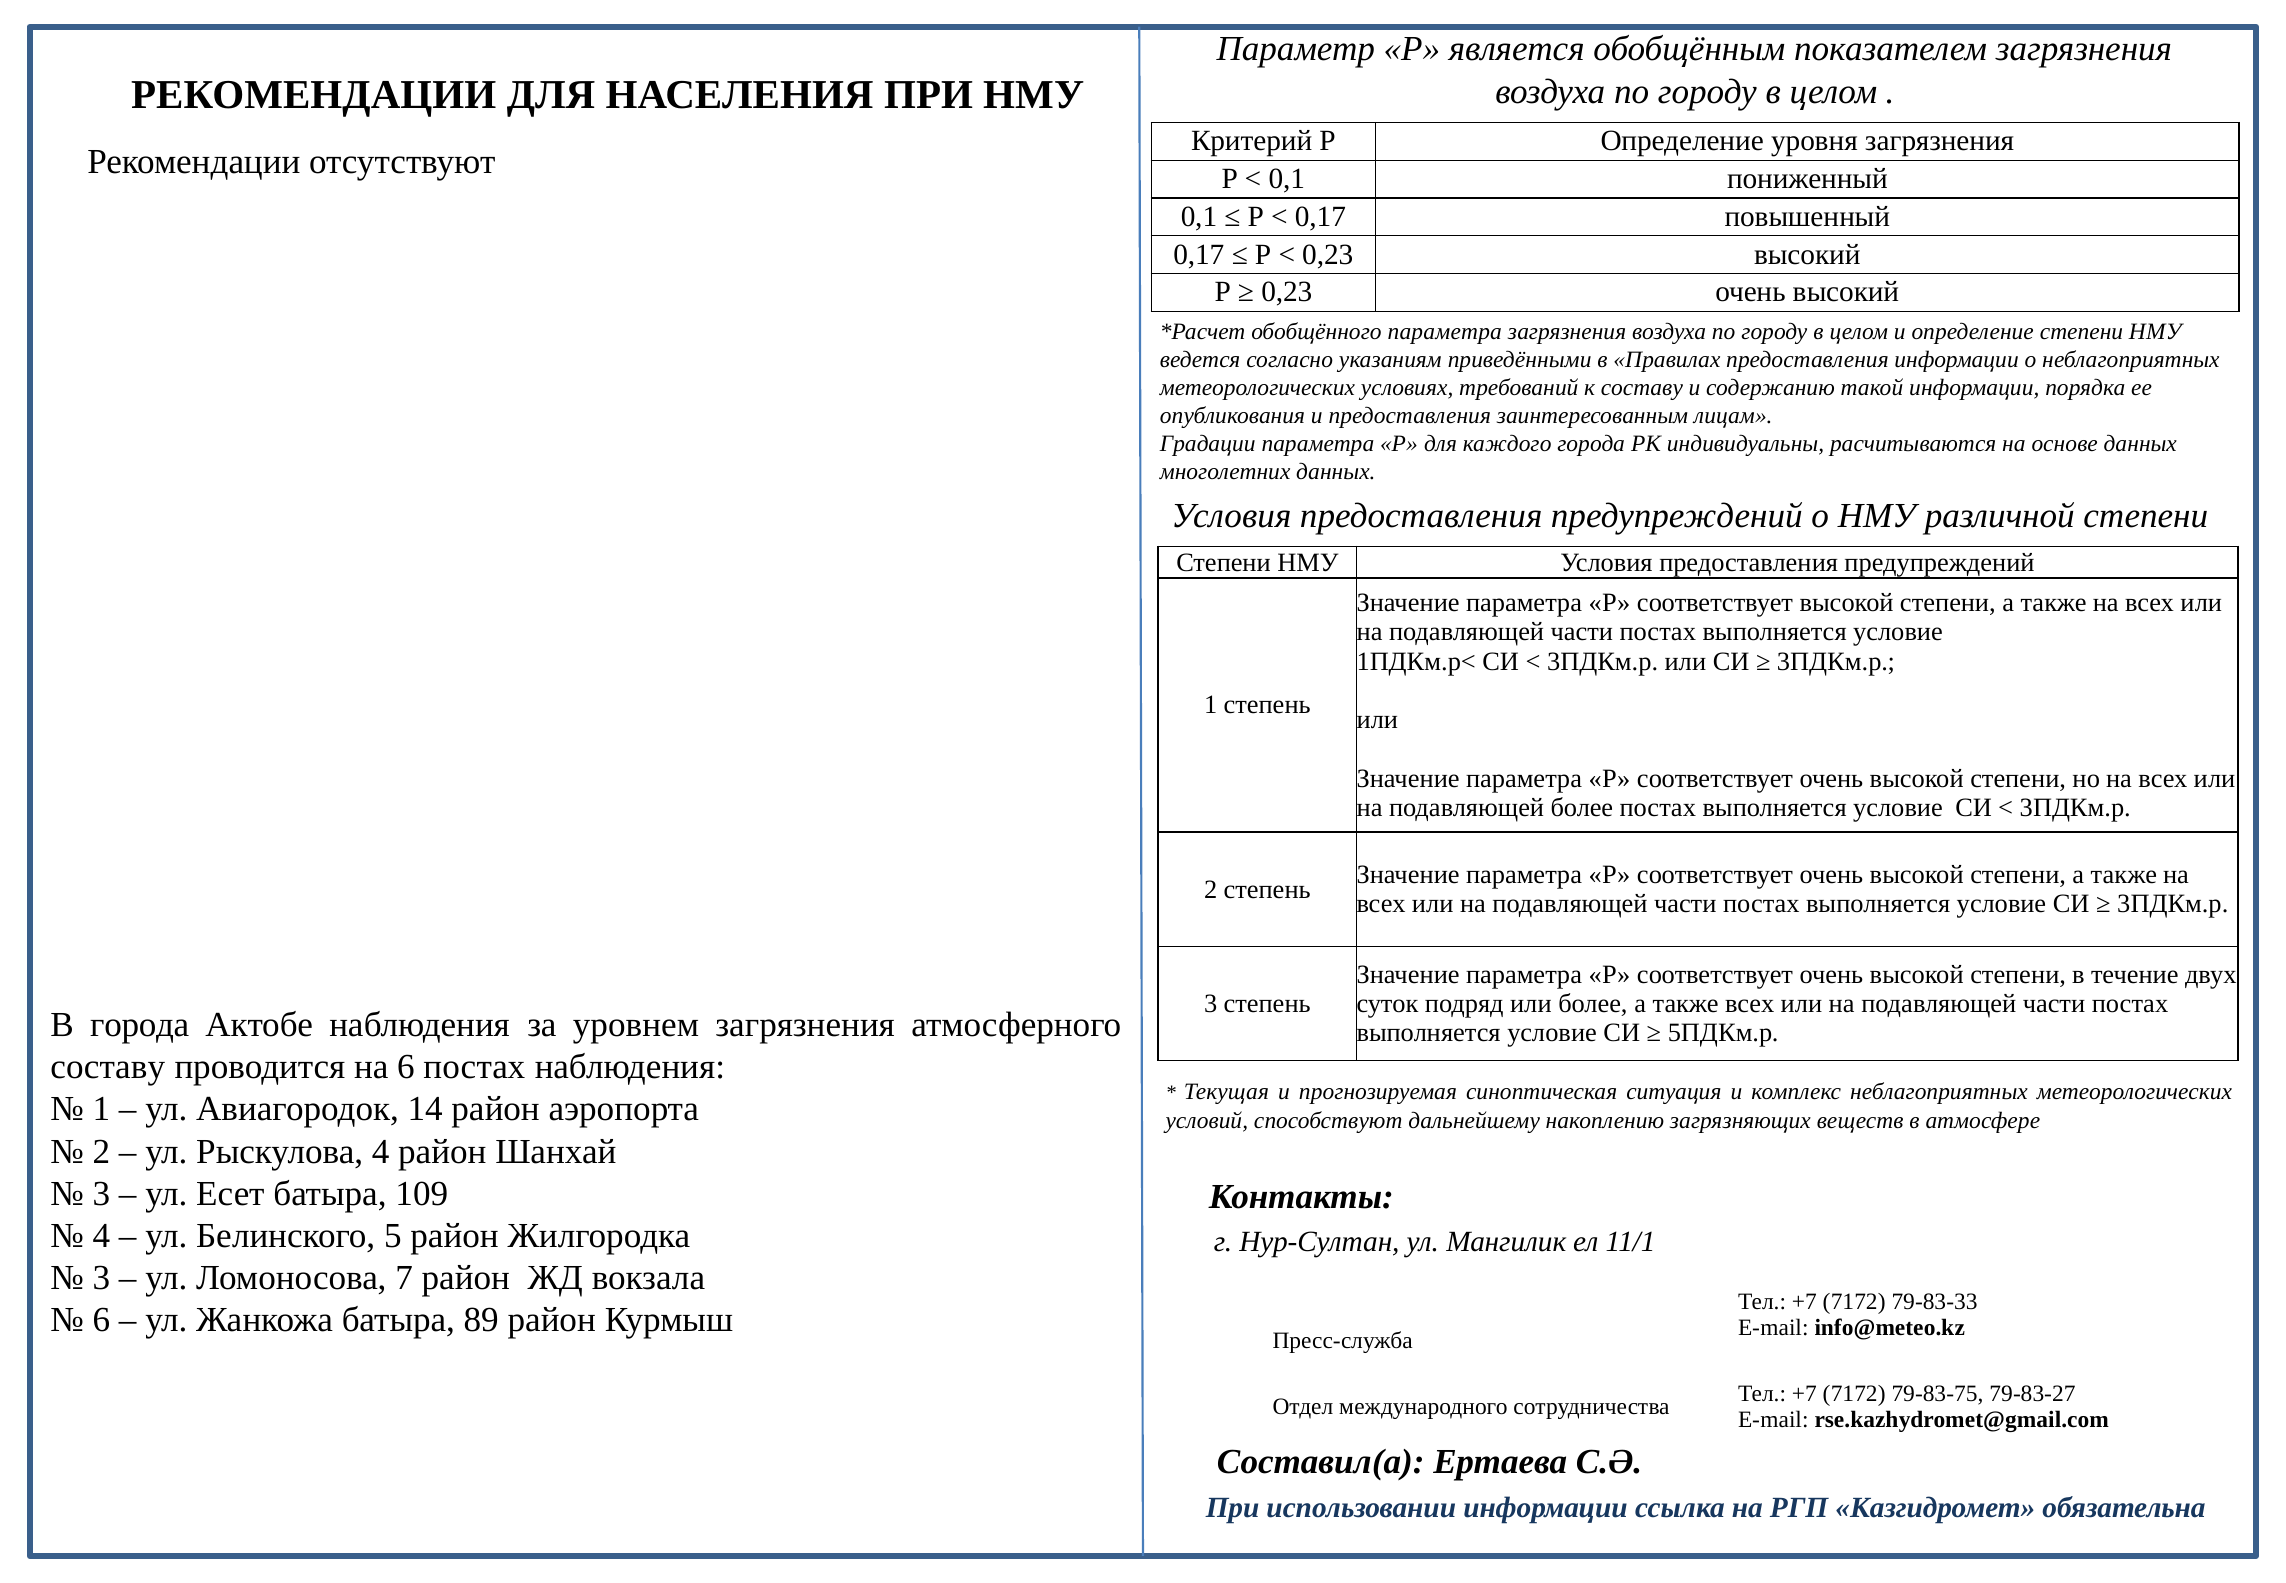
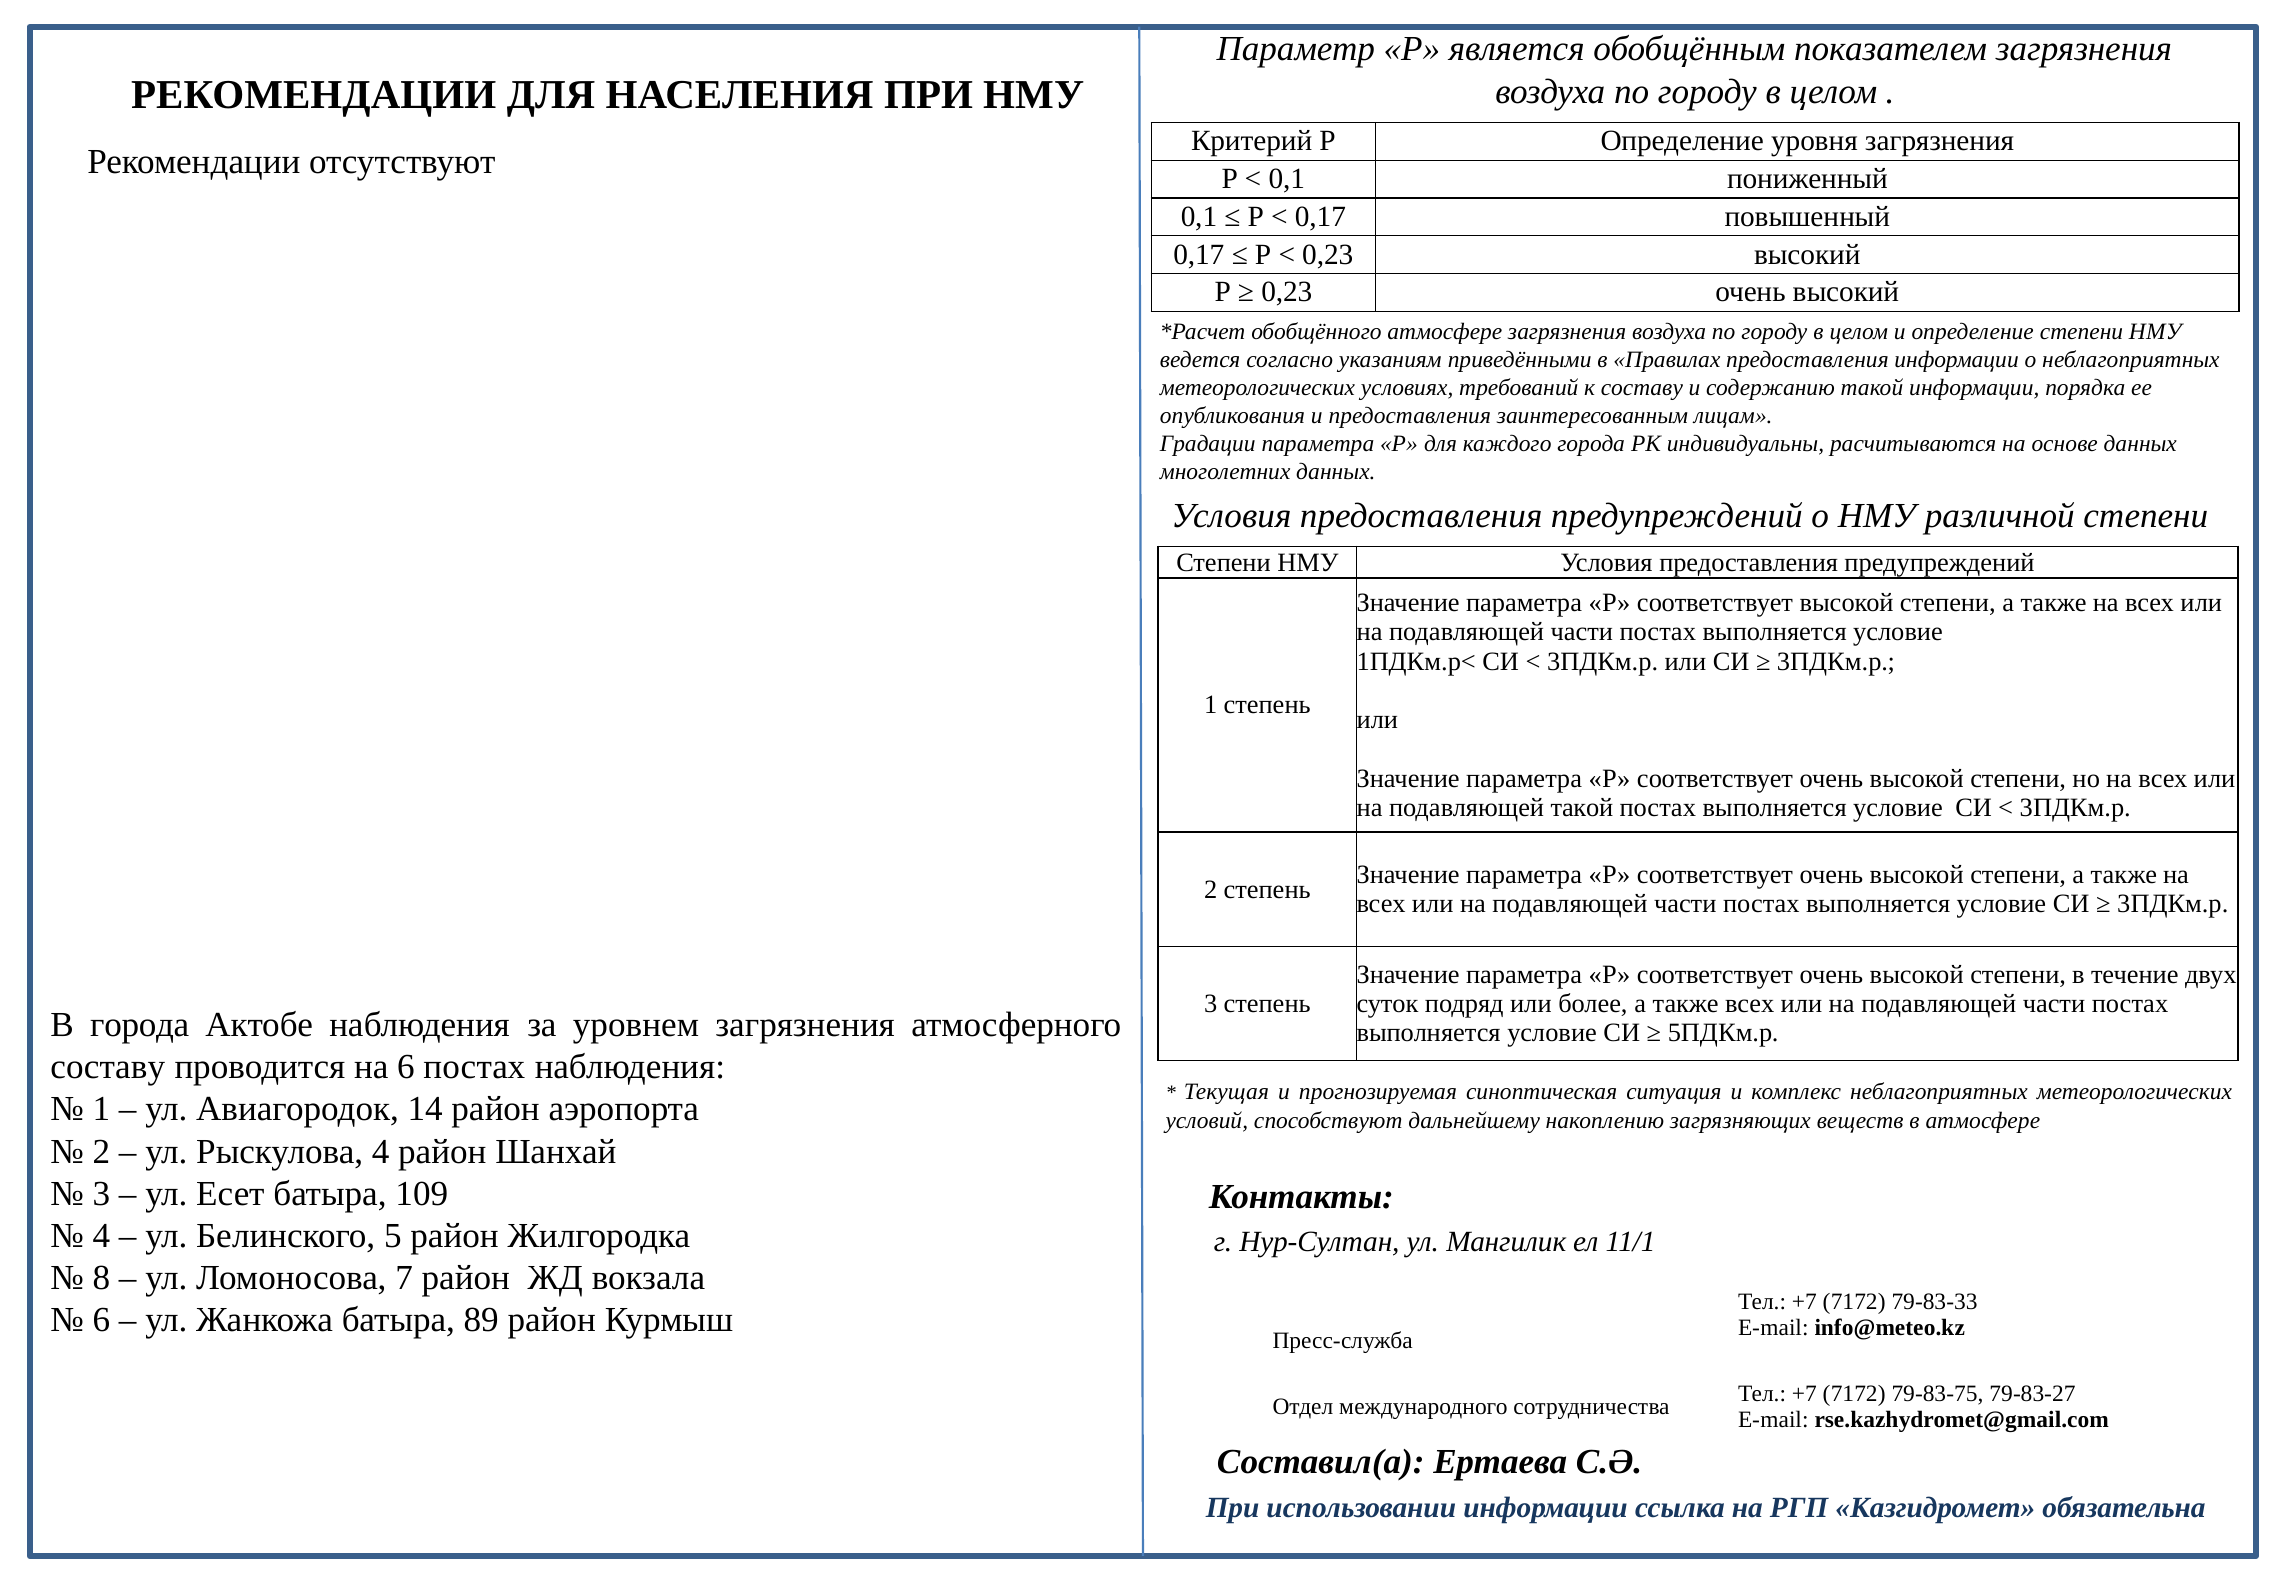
обобщённого параметра: параметра -> атмосфере (1445, 332)
подавляющей более: более -> такой (1582, 807)
3: 3 -> 8 (101, 1278)
